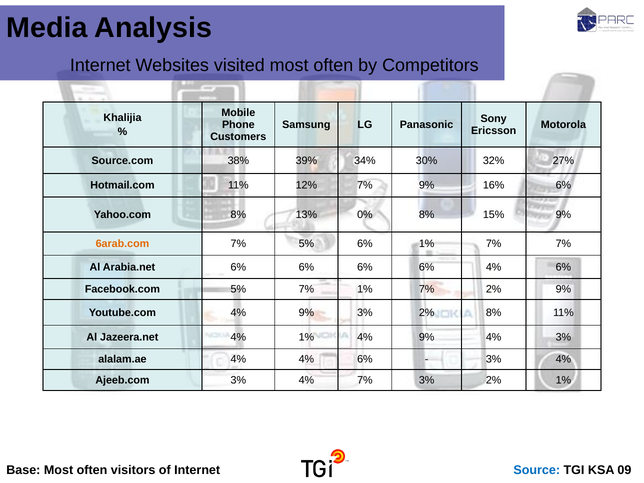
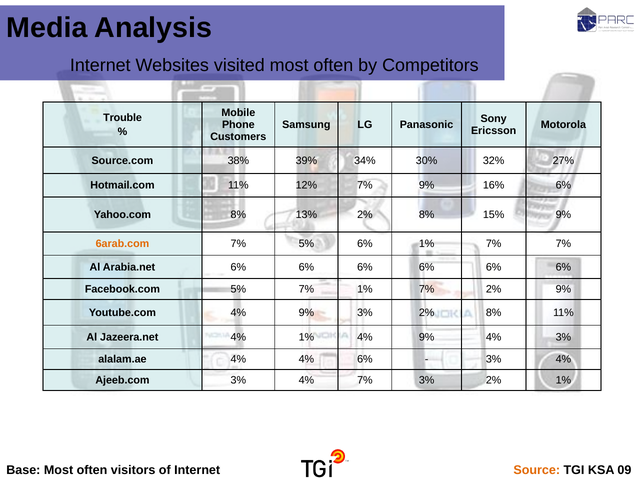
Khalijia: Khalijia -> Trouble (123, 118)
13% 0%: 0% -> 2% (365, 215)
4%: 4% -> 6% (494, 267)
Source colour: blue -> orange (537, 470)
